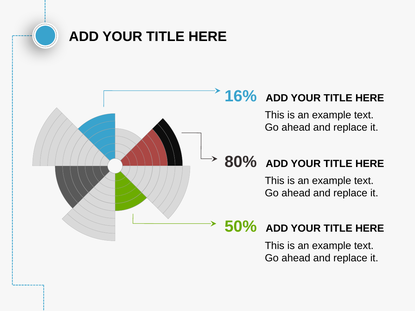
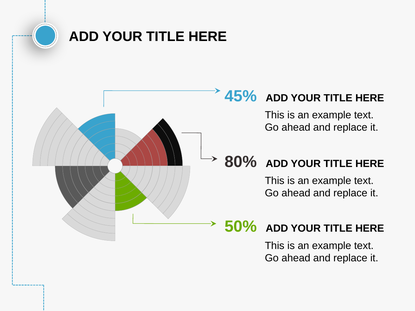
16%: 16% -> 45% (241, 96)
